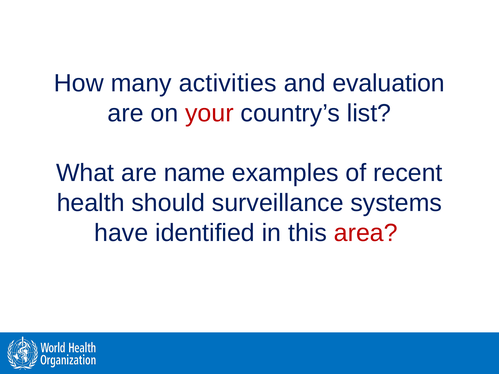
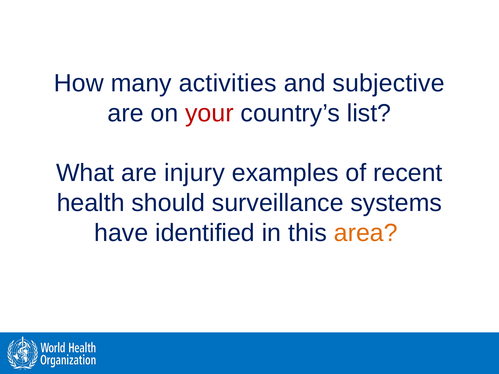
evaluation: evaluation -> subjective (388, 83)
name: name -> injury (194, 173)
area colour: red -> orange (366, 233)
